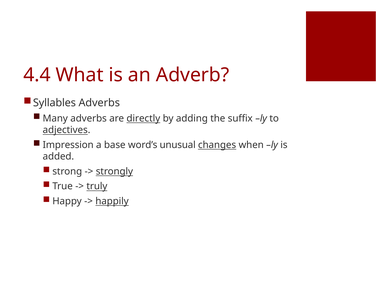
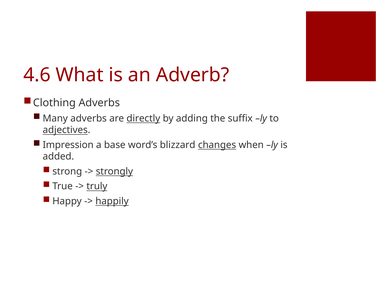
4.4: 4.4 -> 4.6 (37, 75)
Syllables: Syllables -> Clothing (54, 103)
unusual: unusual -> blizzard (178, 145)
